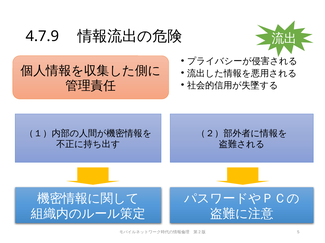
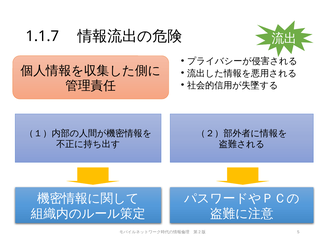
4.7.9: 4.7.9 -> 1.1.7 (42, 36)
